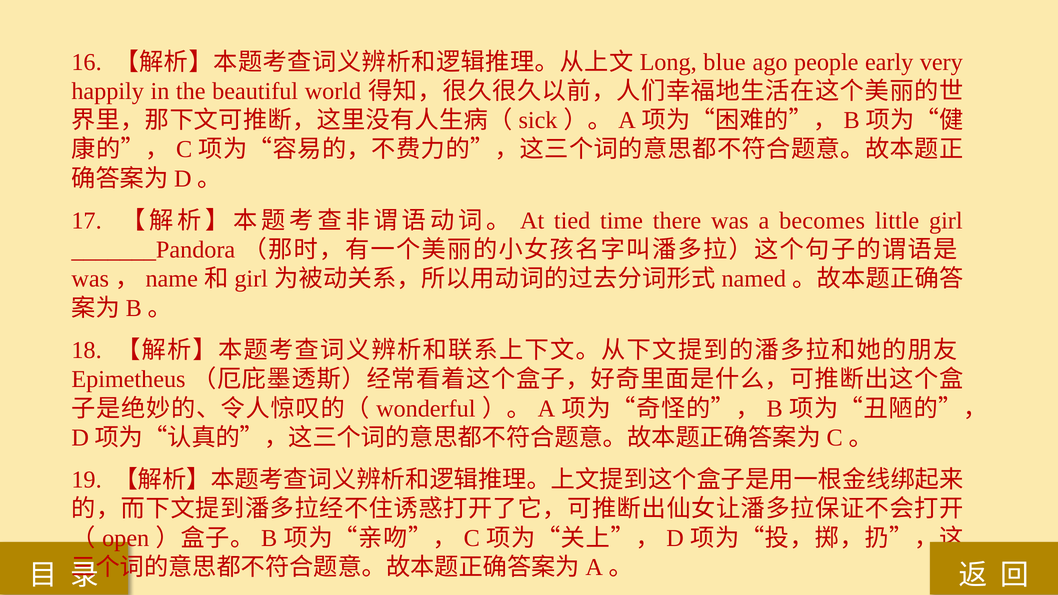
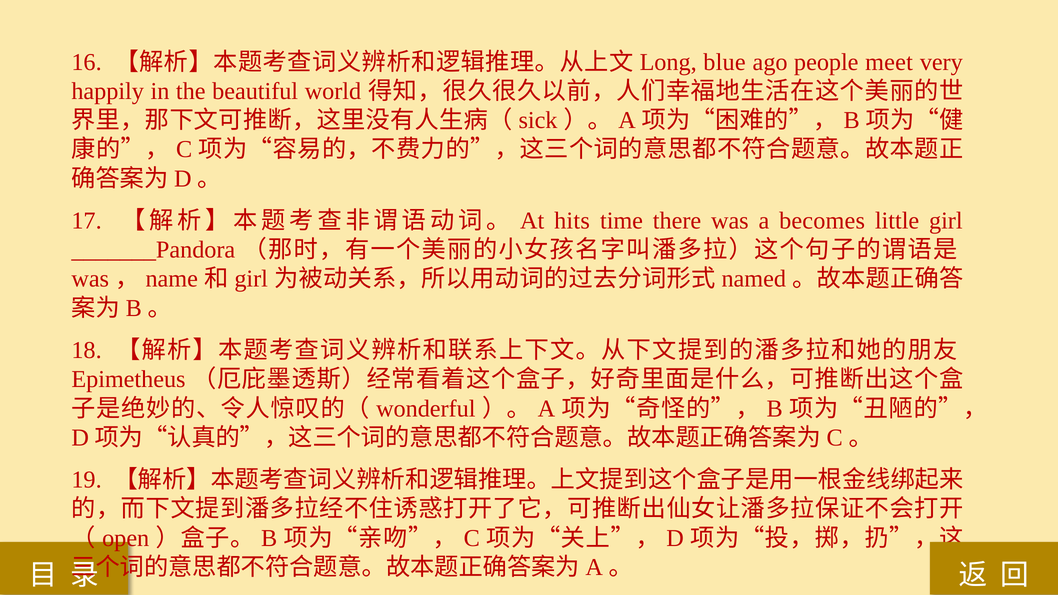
early: early -> meet (889, 62)
tied: tied -> hits (572, 221)
